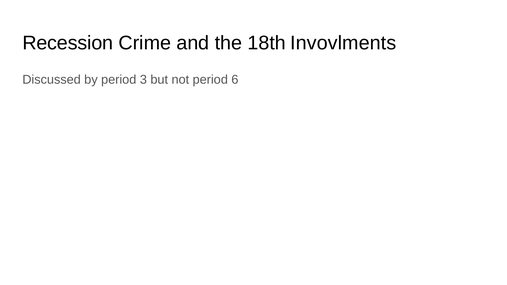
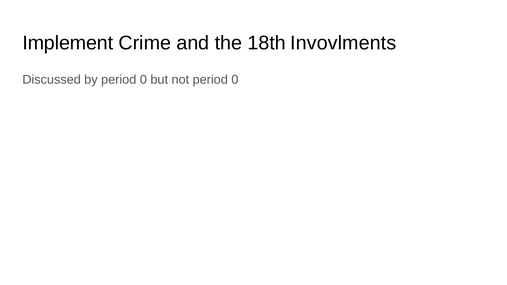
Recession: Recession -> Implement (68, 43)
by period 3: 3 -> 0 (143, 80)
not period 6: 6 -> 0 (235, 80)
